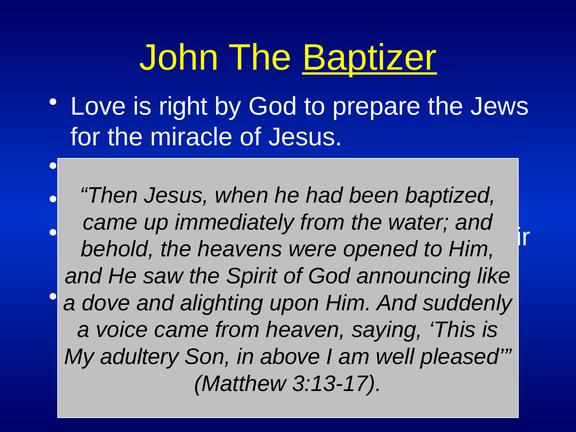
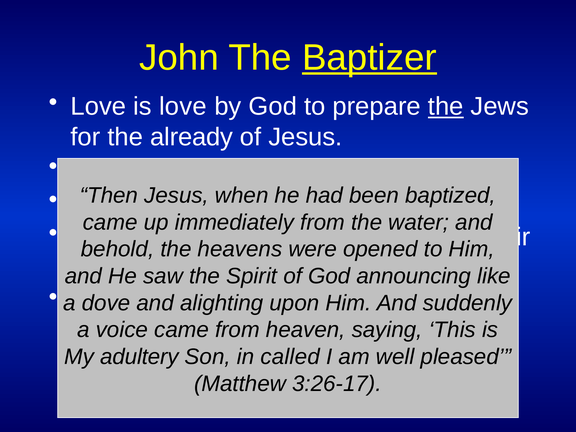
is right: right -> love (183, 106)
the underline: none -> present (446, 106)
miracle: miracle -> already (192, 137)
above: above -> called (290, 357)
3:13-17: 3:13-17 -> 3:26-17 (337, 384)
